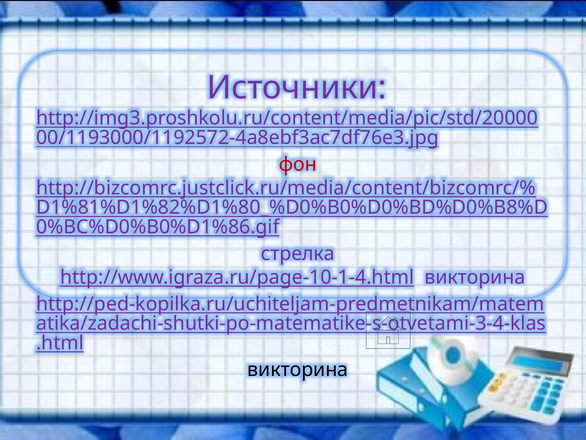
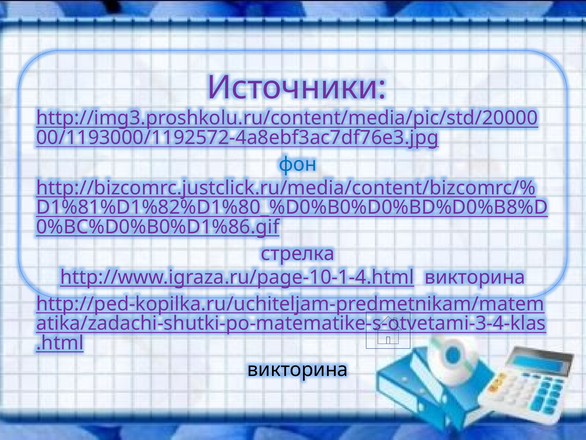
фон colour: red -> blue (298, 164)
